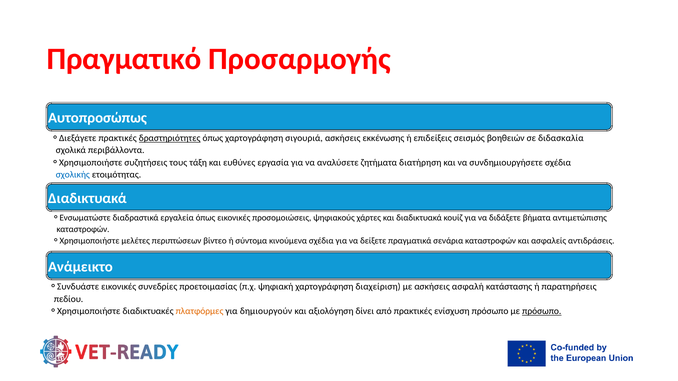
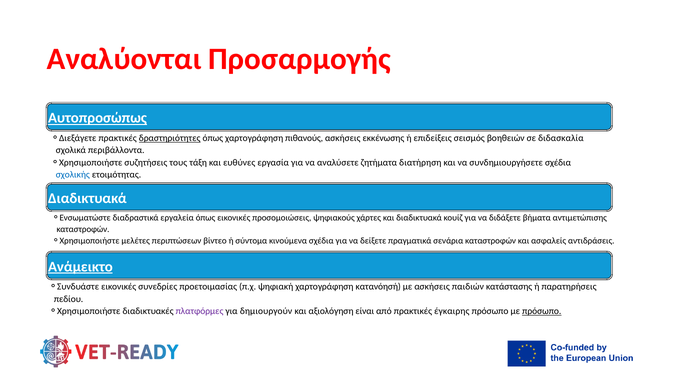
Πραγματικό: Πραγματικό -> Αναλύονται (124, 59)
Αυτοπροσώπως underline: none -> present (97, 118)
σιγουριά: σιγουριά -> πιθανούς (304, 138)
Ανάμεικτο underline: none -> present (80, 267)
διαχείριση: διαχείριση -> κατανόησή (378, 287)
ασφαλή: ασφαλή -> παιδιών (468, 287)
πλατφόρμες colour: orange -> purple (200, 311)
δίνει: δίνει -> είναι (365, 311)
ενίσχυση: ενίσχυση -> έγκαιρης (452, 311)
